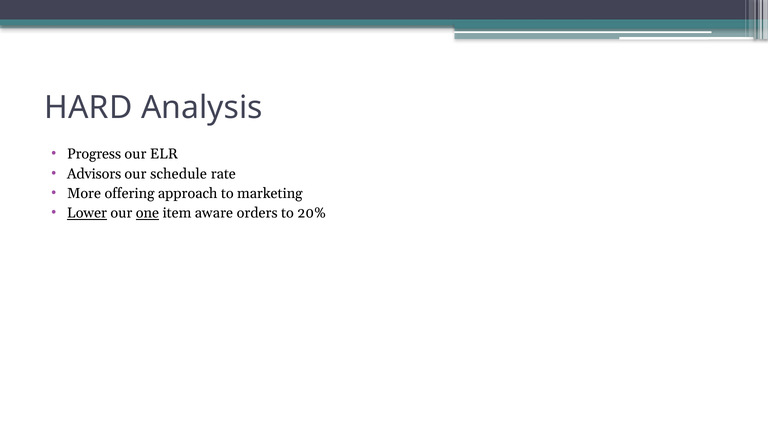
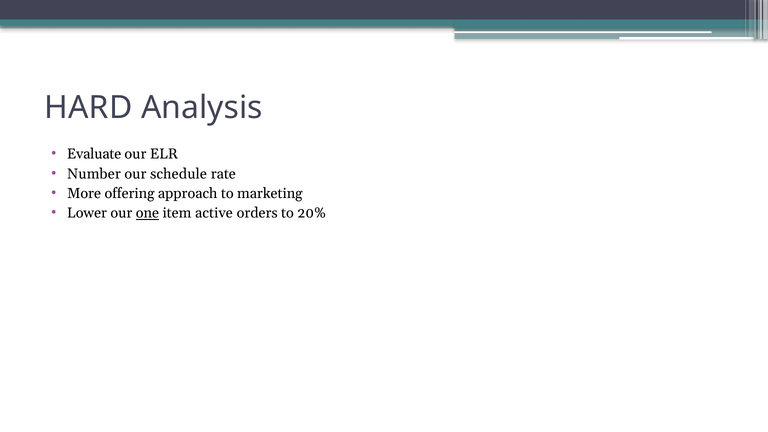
Progress: Progress -> Evaluate (94, 154)
Advisors: Advisors -> Number (94, 174)
Lower underline: present -> none (87, 213)
aware: aware -> active (214, 213)
